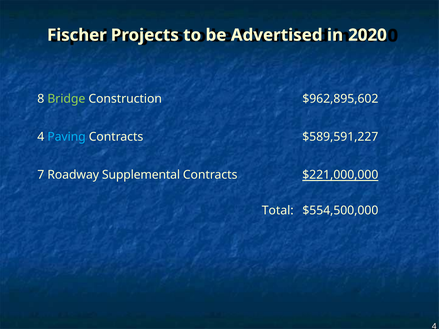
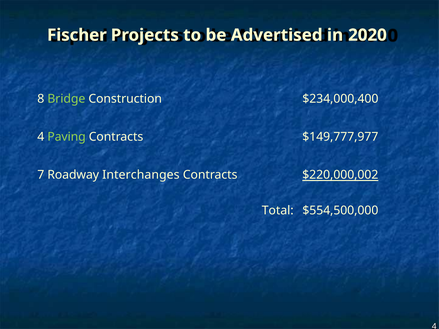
$962,895,602: $962,895,602 -> $234,000,400 (340, 99)
Paving colour: light blue -> light green (67, 137)
$589,591,227: $589,591,227 -> $149,777,977 (340, 137)
Supplemental: Supplemental -> Interchanges (141, 175)
$221,000,000: $221,000,000 -> $220,000,002 (340, 175)
